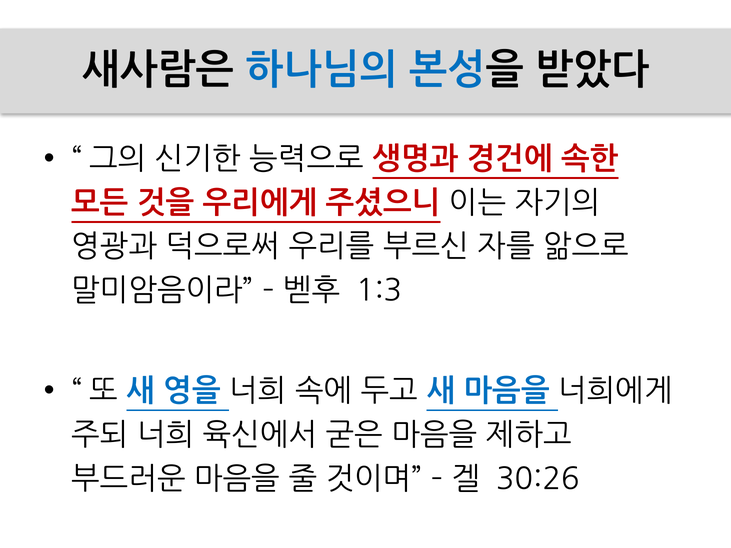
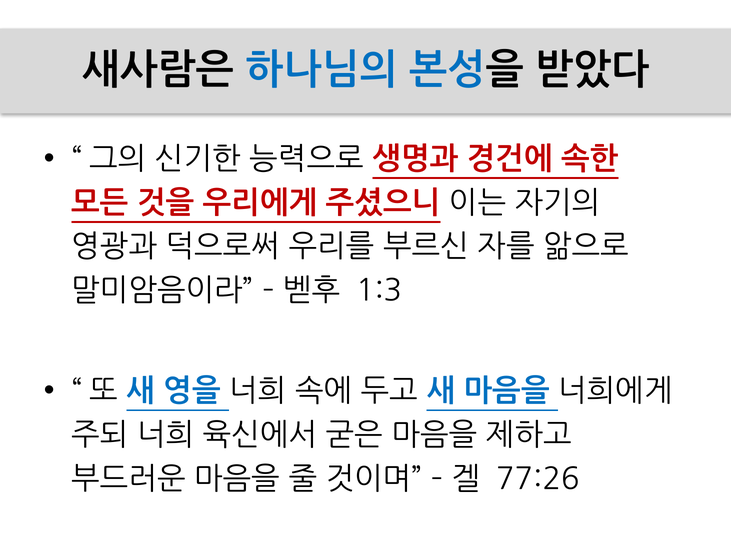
30:26: 30:26 -> 77:26 (538, 479)
